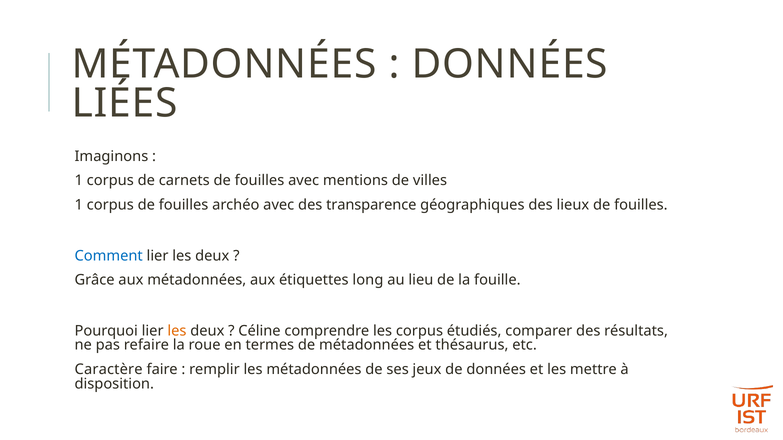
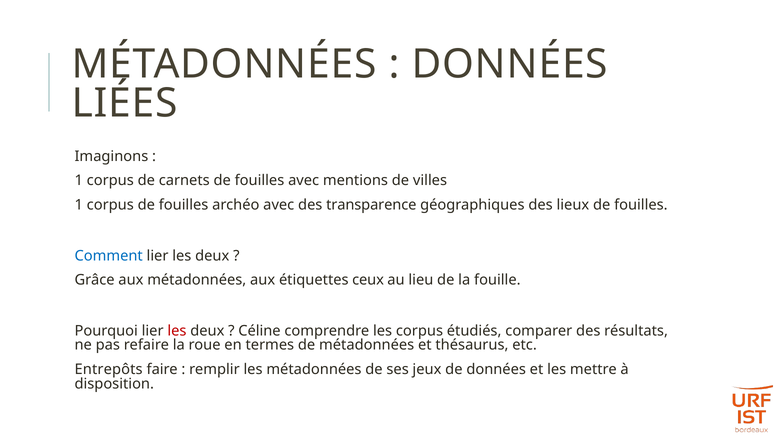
long: long -> ceux (368, 280)
les colour: orange -> red (177, 331)
Caractère: Caractère -> Entrepôts (109, 370)
